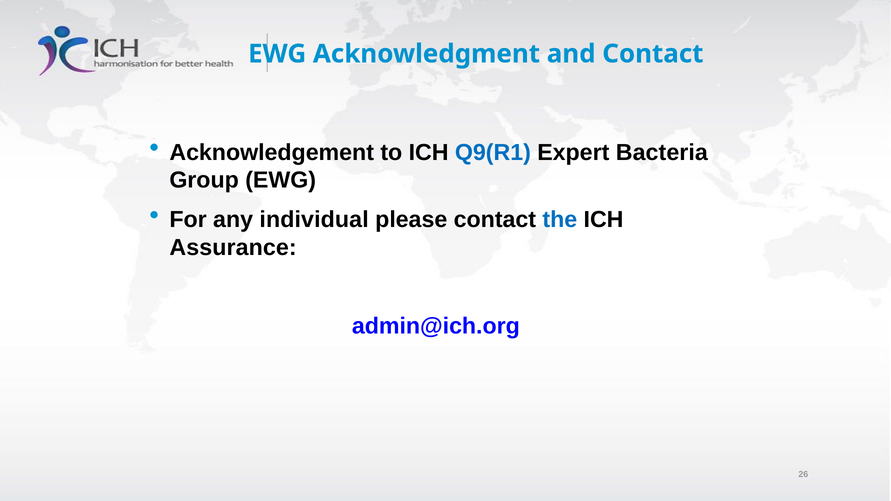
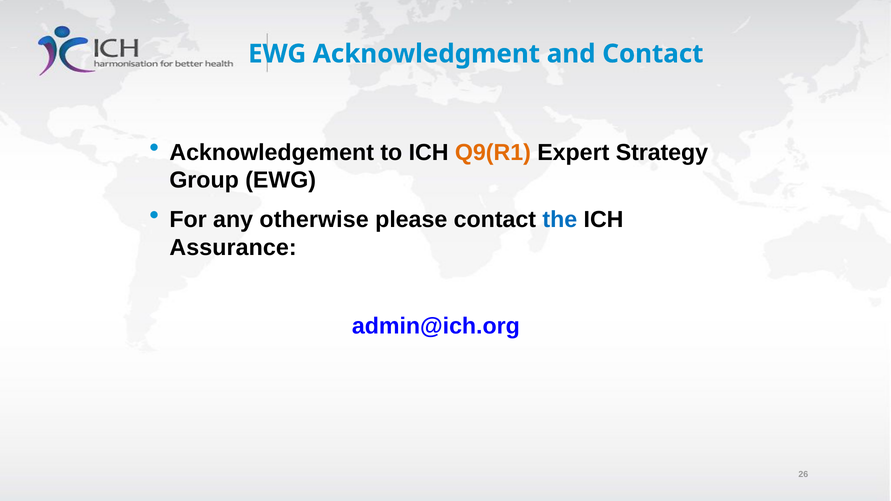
Q9(R1 colour: blue -> orange (493, 152)
Bacteria: Bacteria -> Strategy (662, 152)
individual: individual -> otherwise (314, 220)
